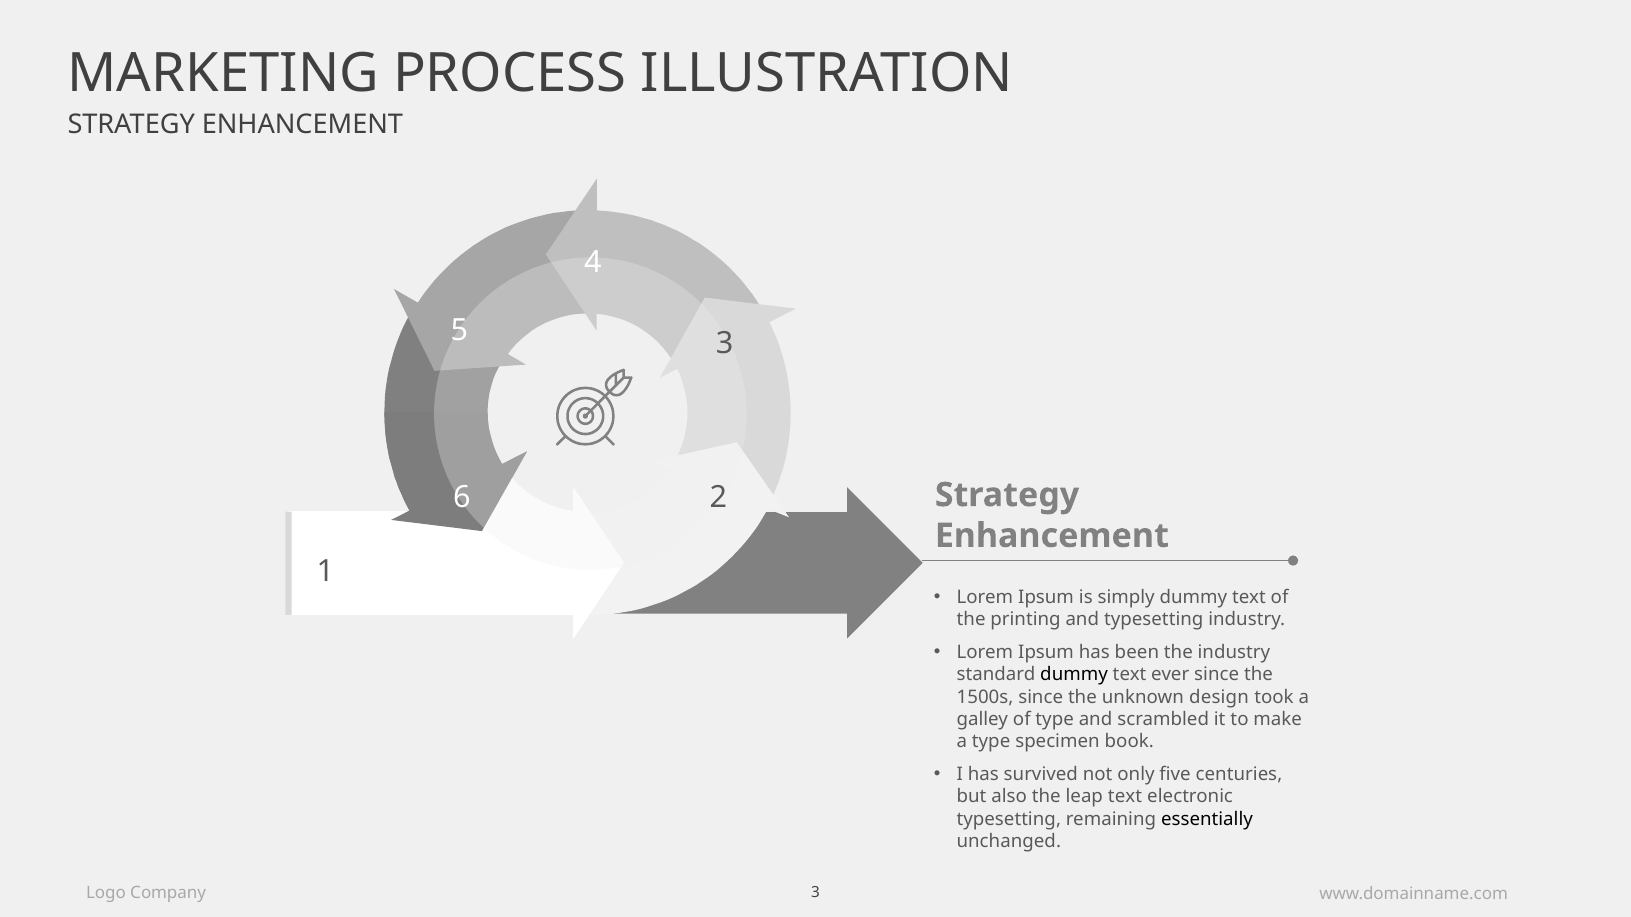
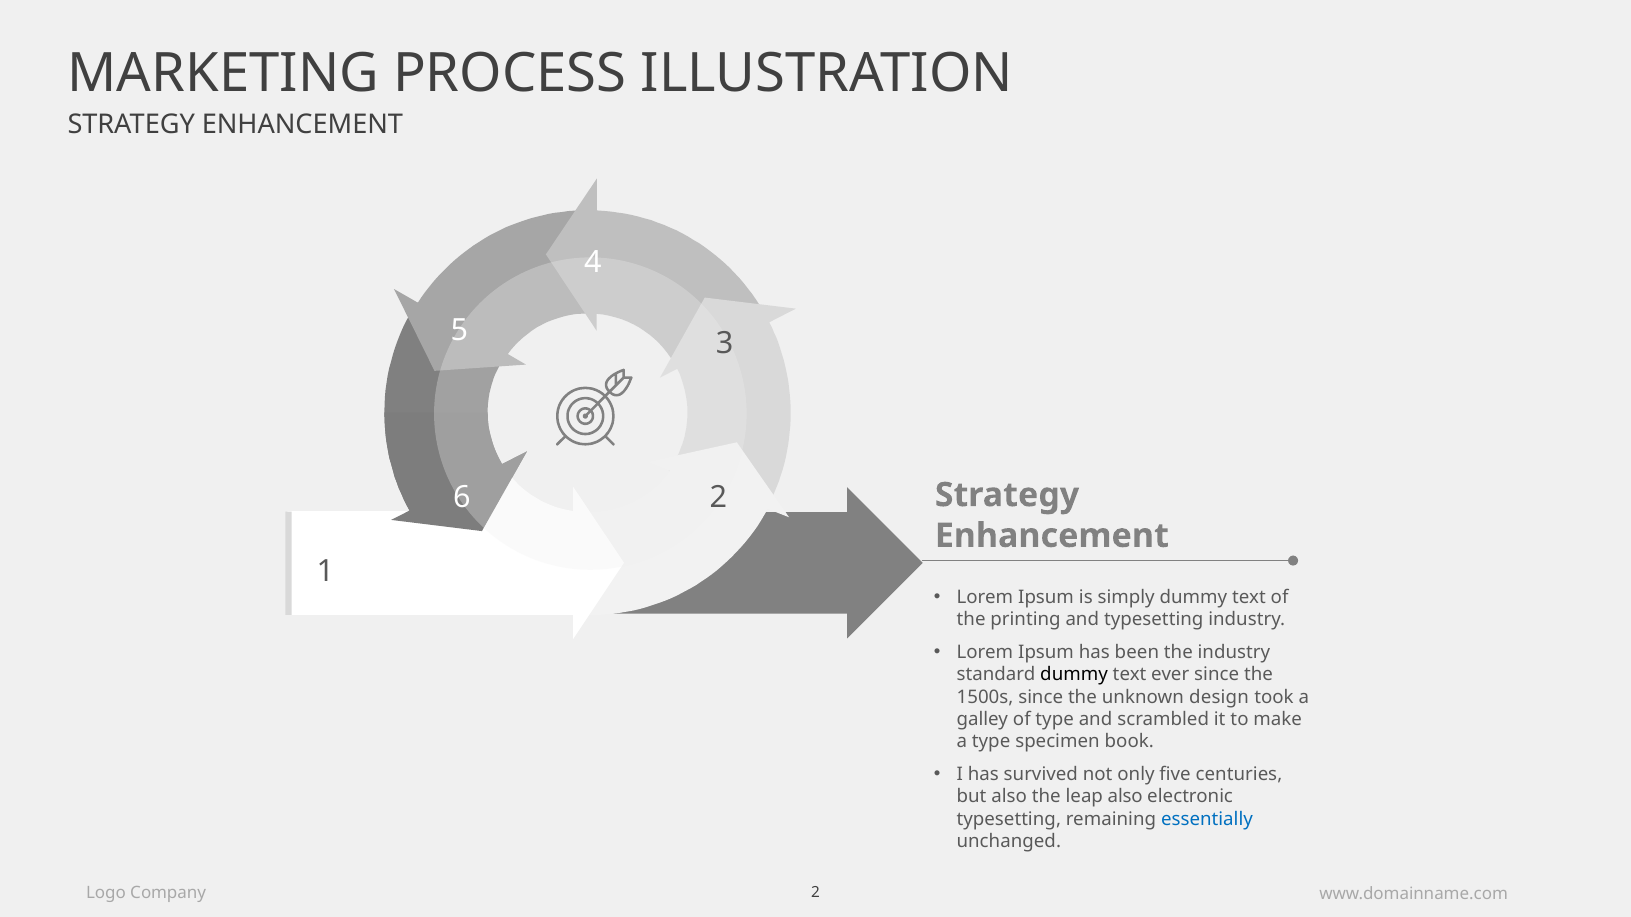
leap text: text -> also (1125, 797)
essentially colour: black -> blue (1207, 820)
Company 3: 3 -> 2 (816, 893)
